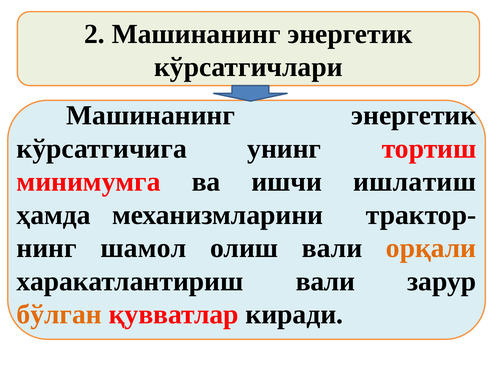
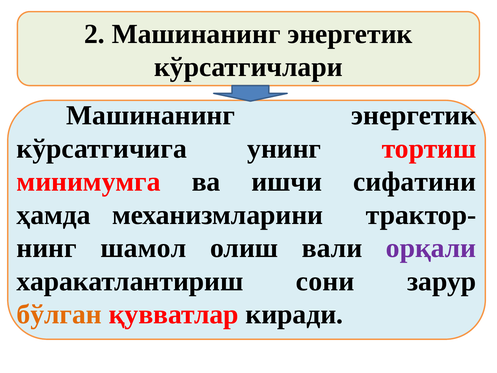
ишлатиш: ишлатиш -> сифатини (415, 182)
орқали colour: orange -> purple (431, 248)
харакатлантириш вали: вали -> сони (325, 281)
